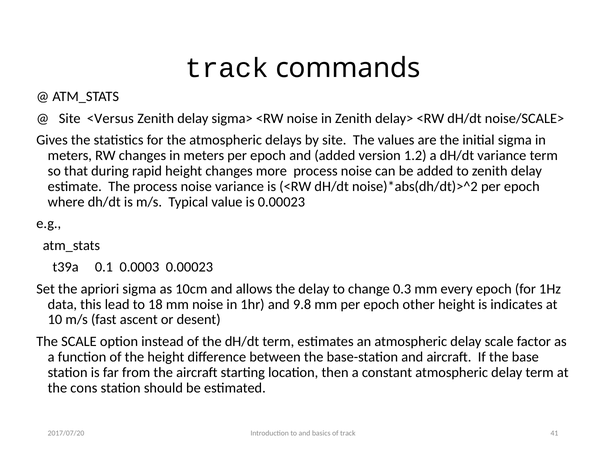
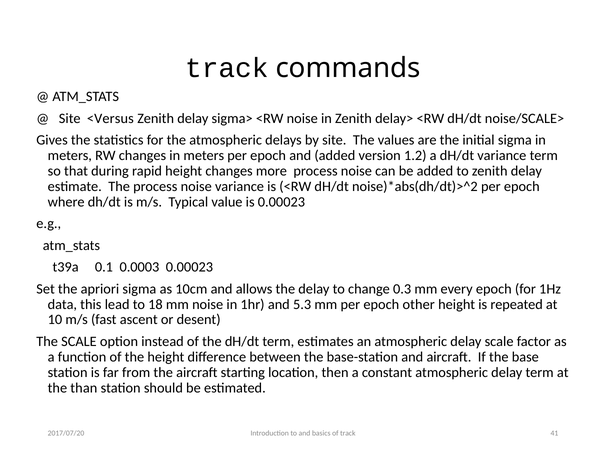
9.8: 9.8 -> 5.3 (302, 305)
indicates: indicates -> repeated (517, 305)
cons: cons -> than (84, 388)
